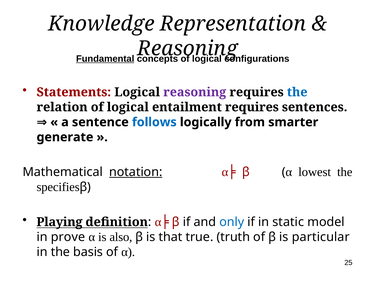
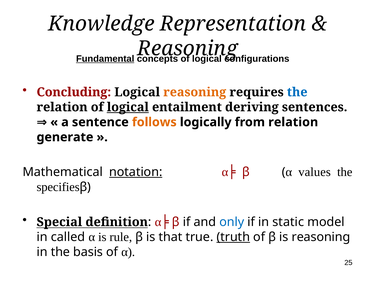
Statements: Statements -> Concluding (74, 92)
reasoning colour: purple -> orange (195, 92)
logical underline: none -> present (128, 107)
entailment requires: requires -> deriving (252, 107)
follows colour: blue -> orange (154, 122)
from smarter: smarter -> relation (293, 122)
lowest: lowest -> values (315, 172)
Playing: Playing -> Special (59, 222)
prove: prove -> called (68, 237)
also: also -> rule (121, 237)
truth underline: none -> present (233, 237)
is particular: particular -> reasoning (321, 237)
